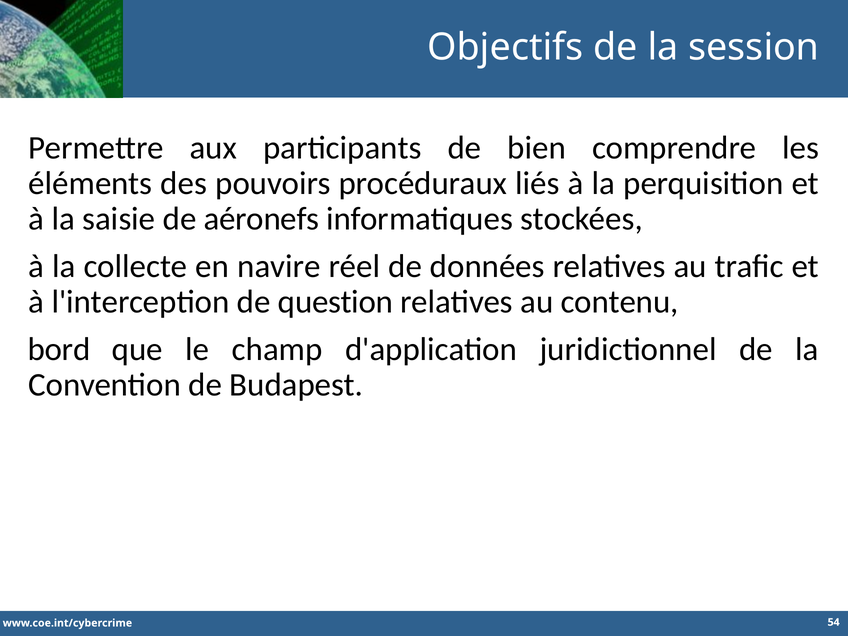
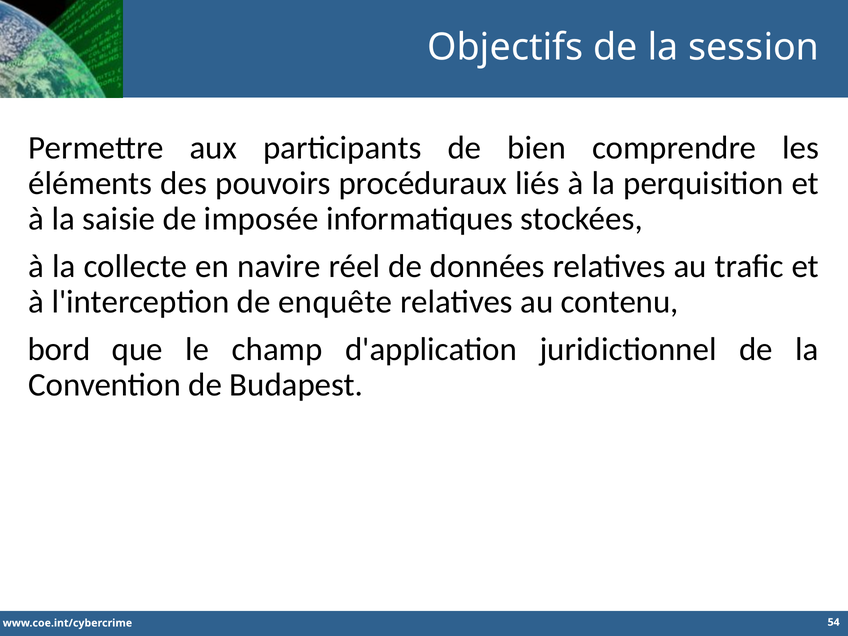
aéronefs: aéronefs -> imposée (261, 219)
question: question -> enquête (335, 302)
